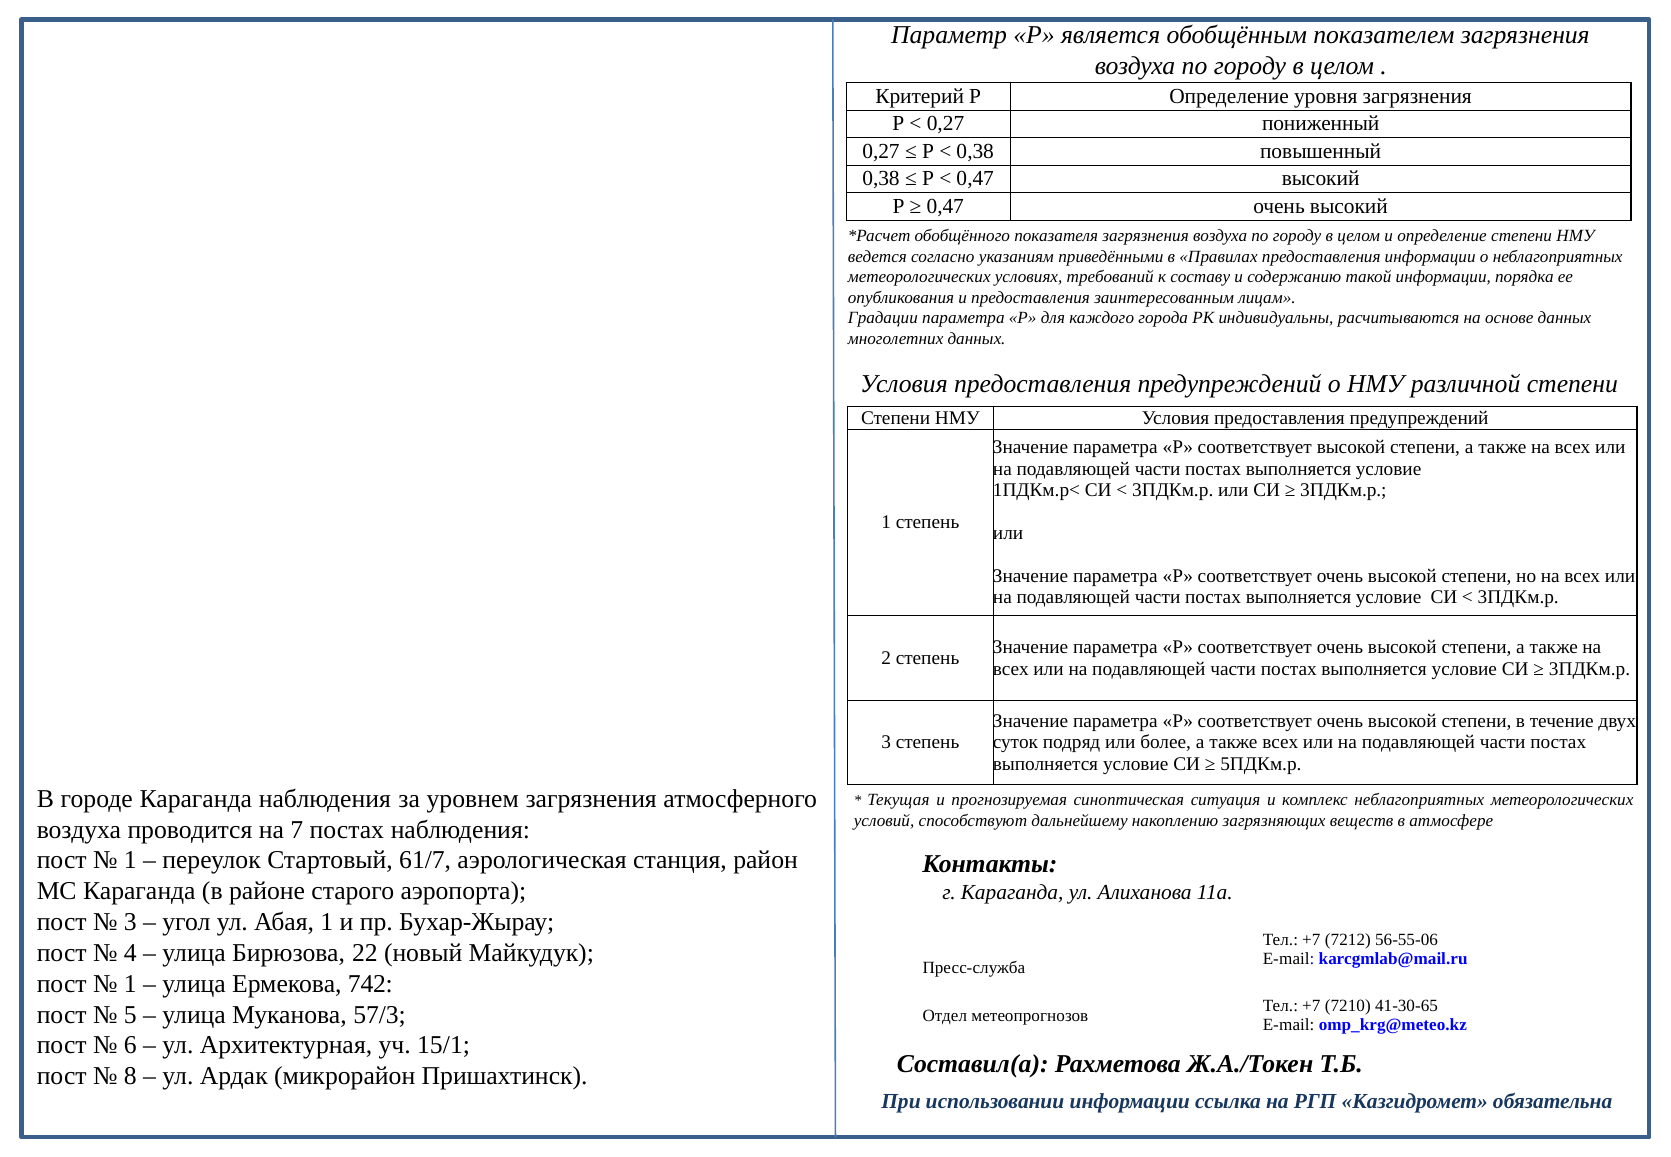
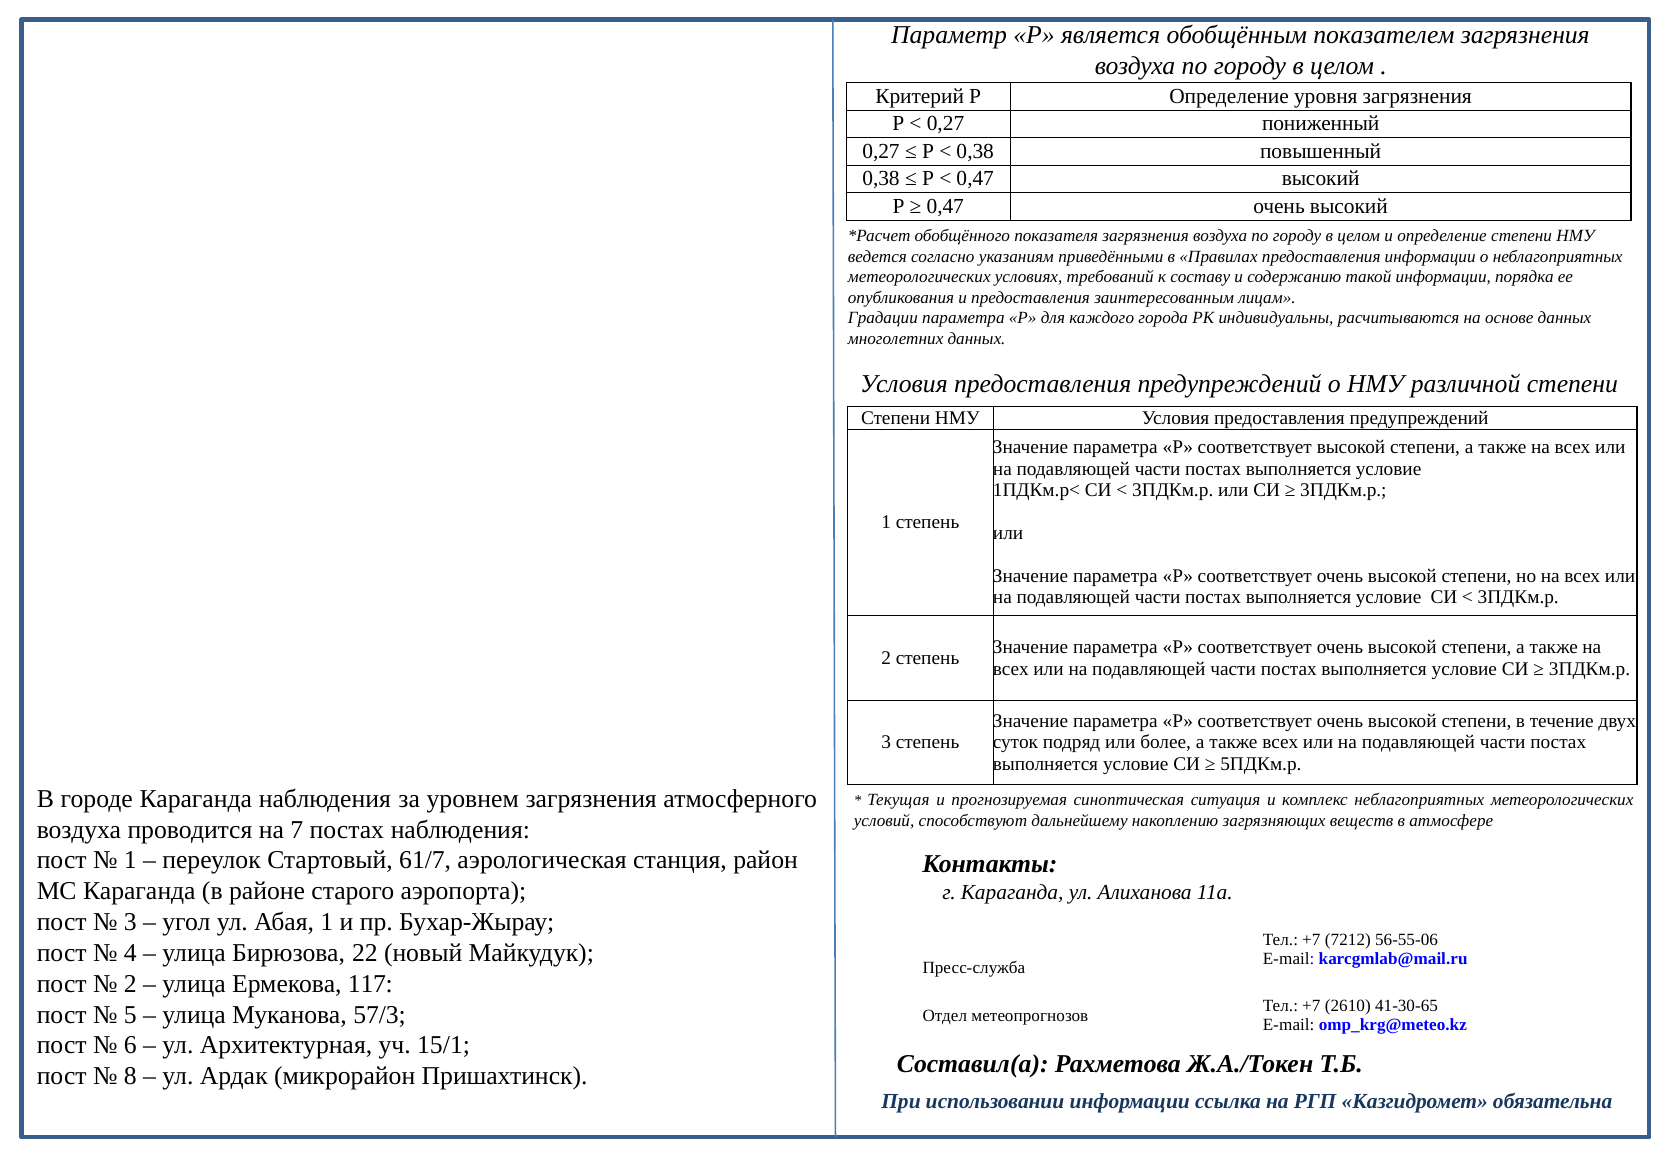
1: 1 -> 2 (130, 984)
742: 742 -> 117 (370, 984)
7210: 7210 -> 2610 (1348, 1006)
